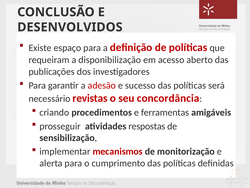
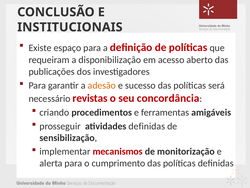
DESENVOLVIDOS: DESENVOLVIDOS -> INSTITUCIONAIS (70, 27)
adesão colour: red -> orange (102, 85)
atividades respostas: respostas -> definidas (147, 126)
